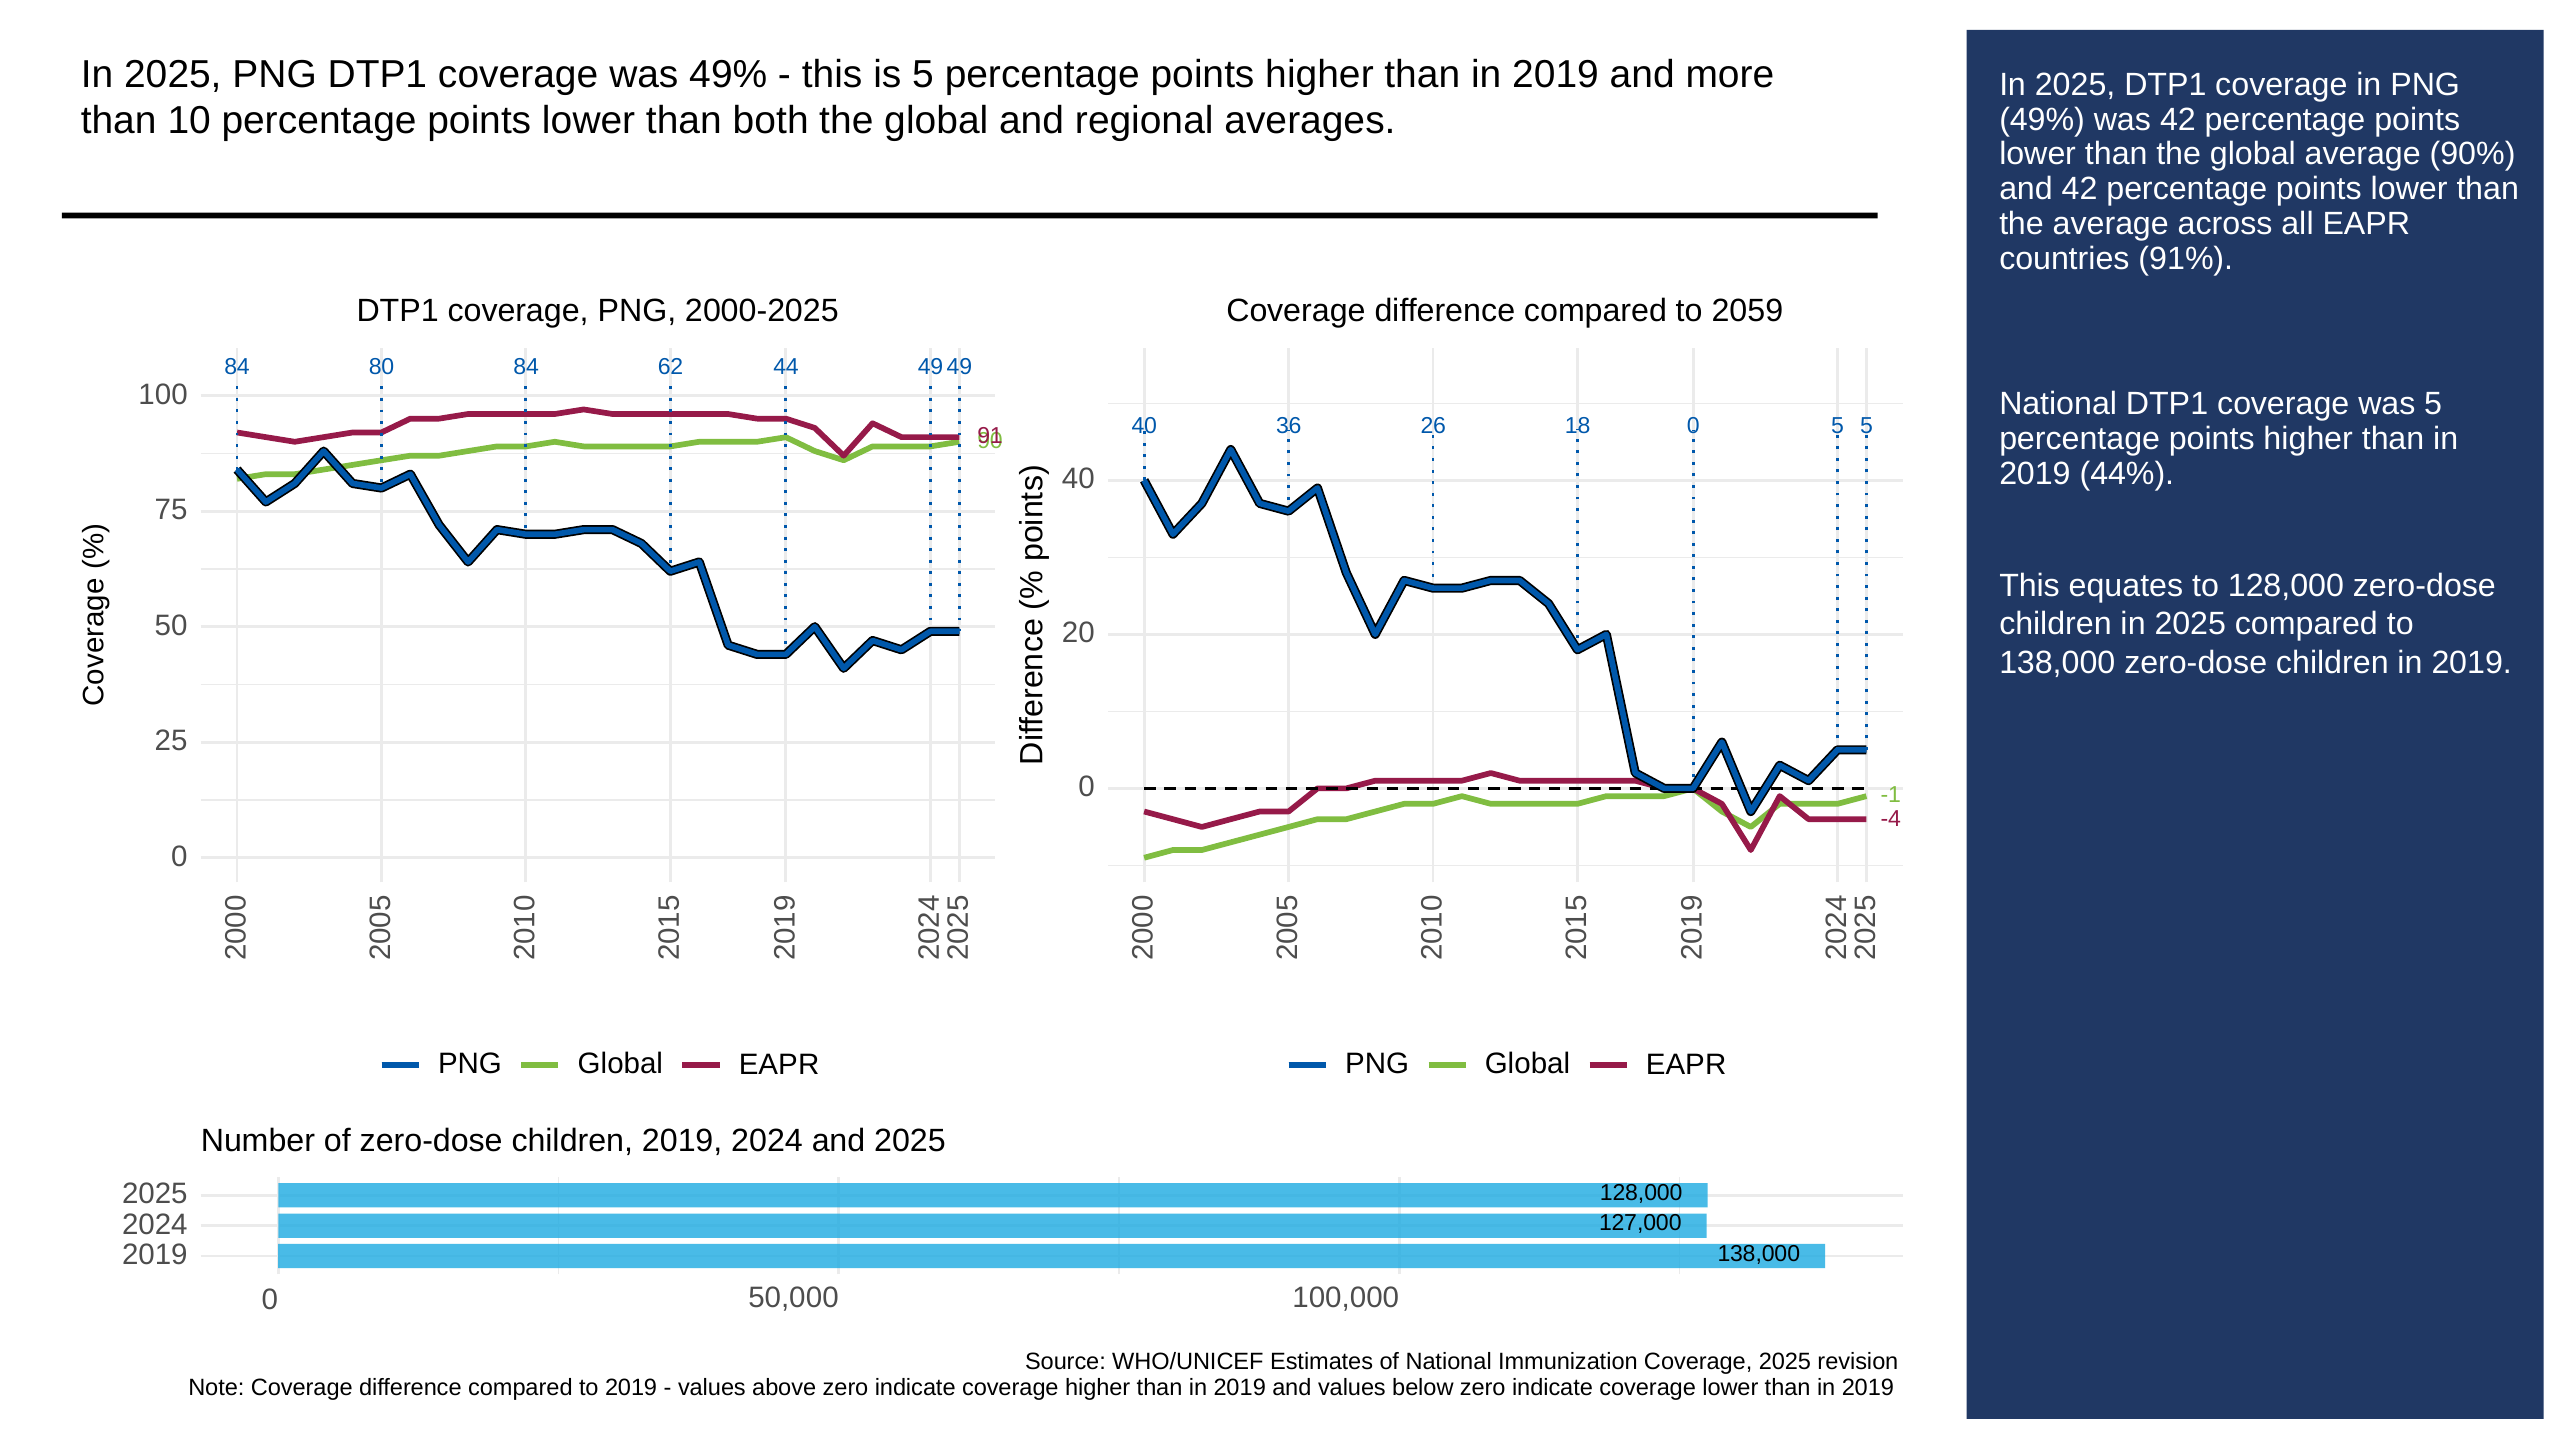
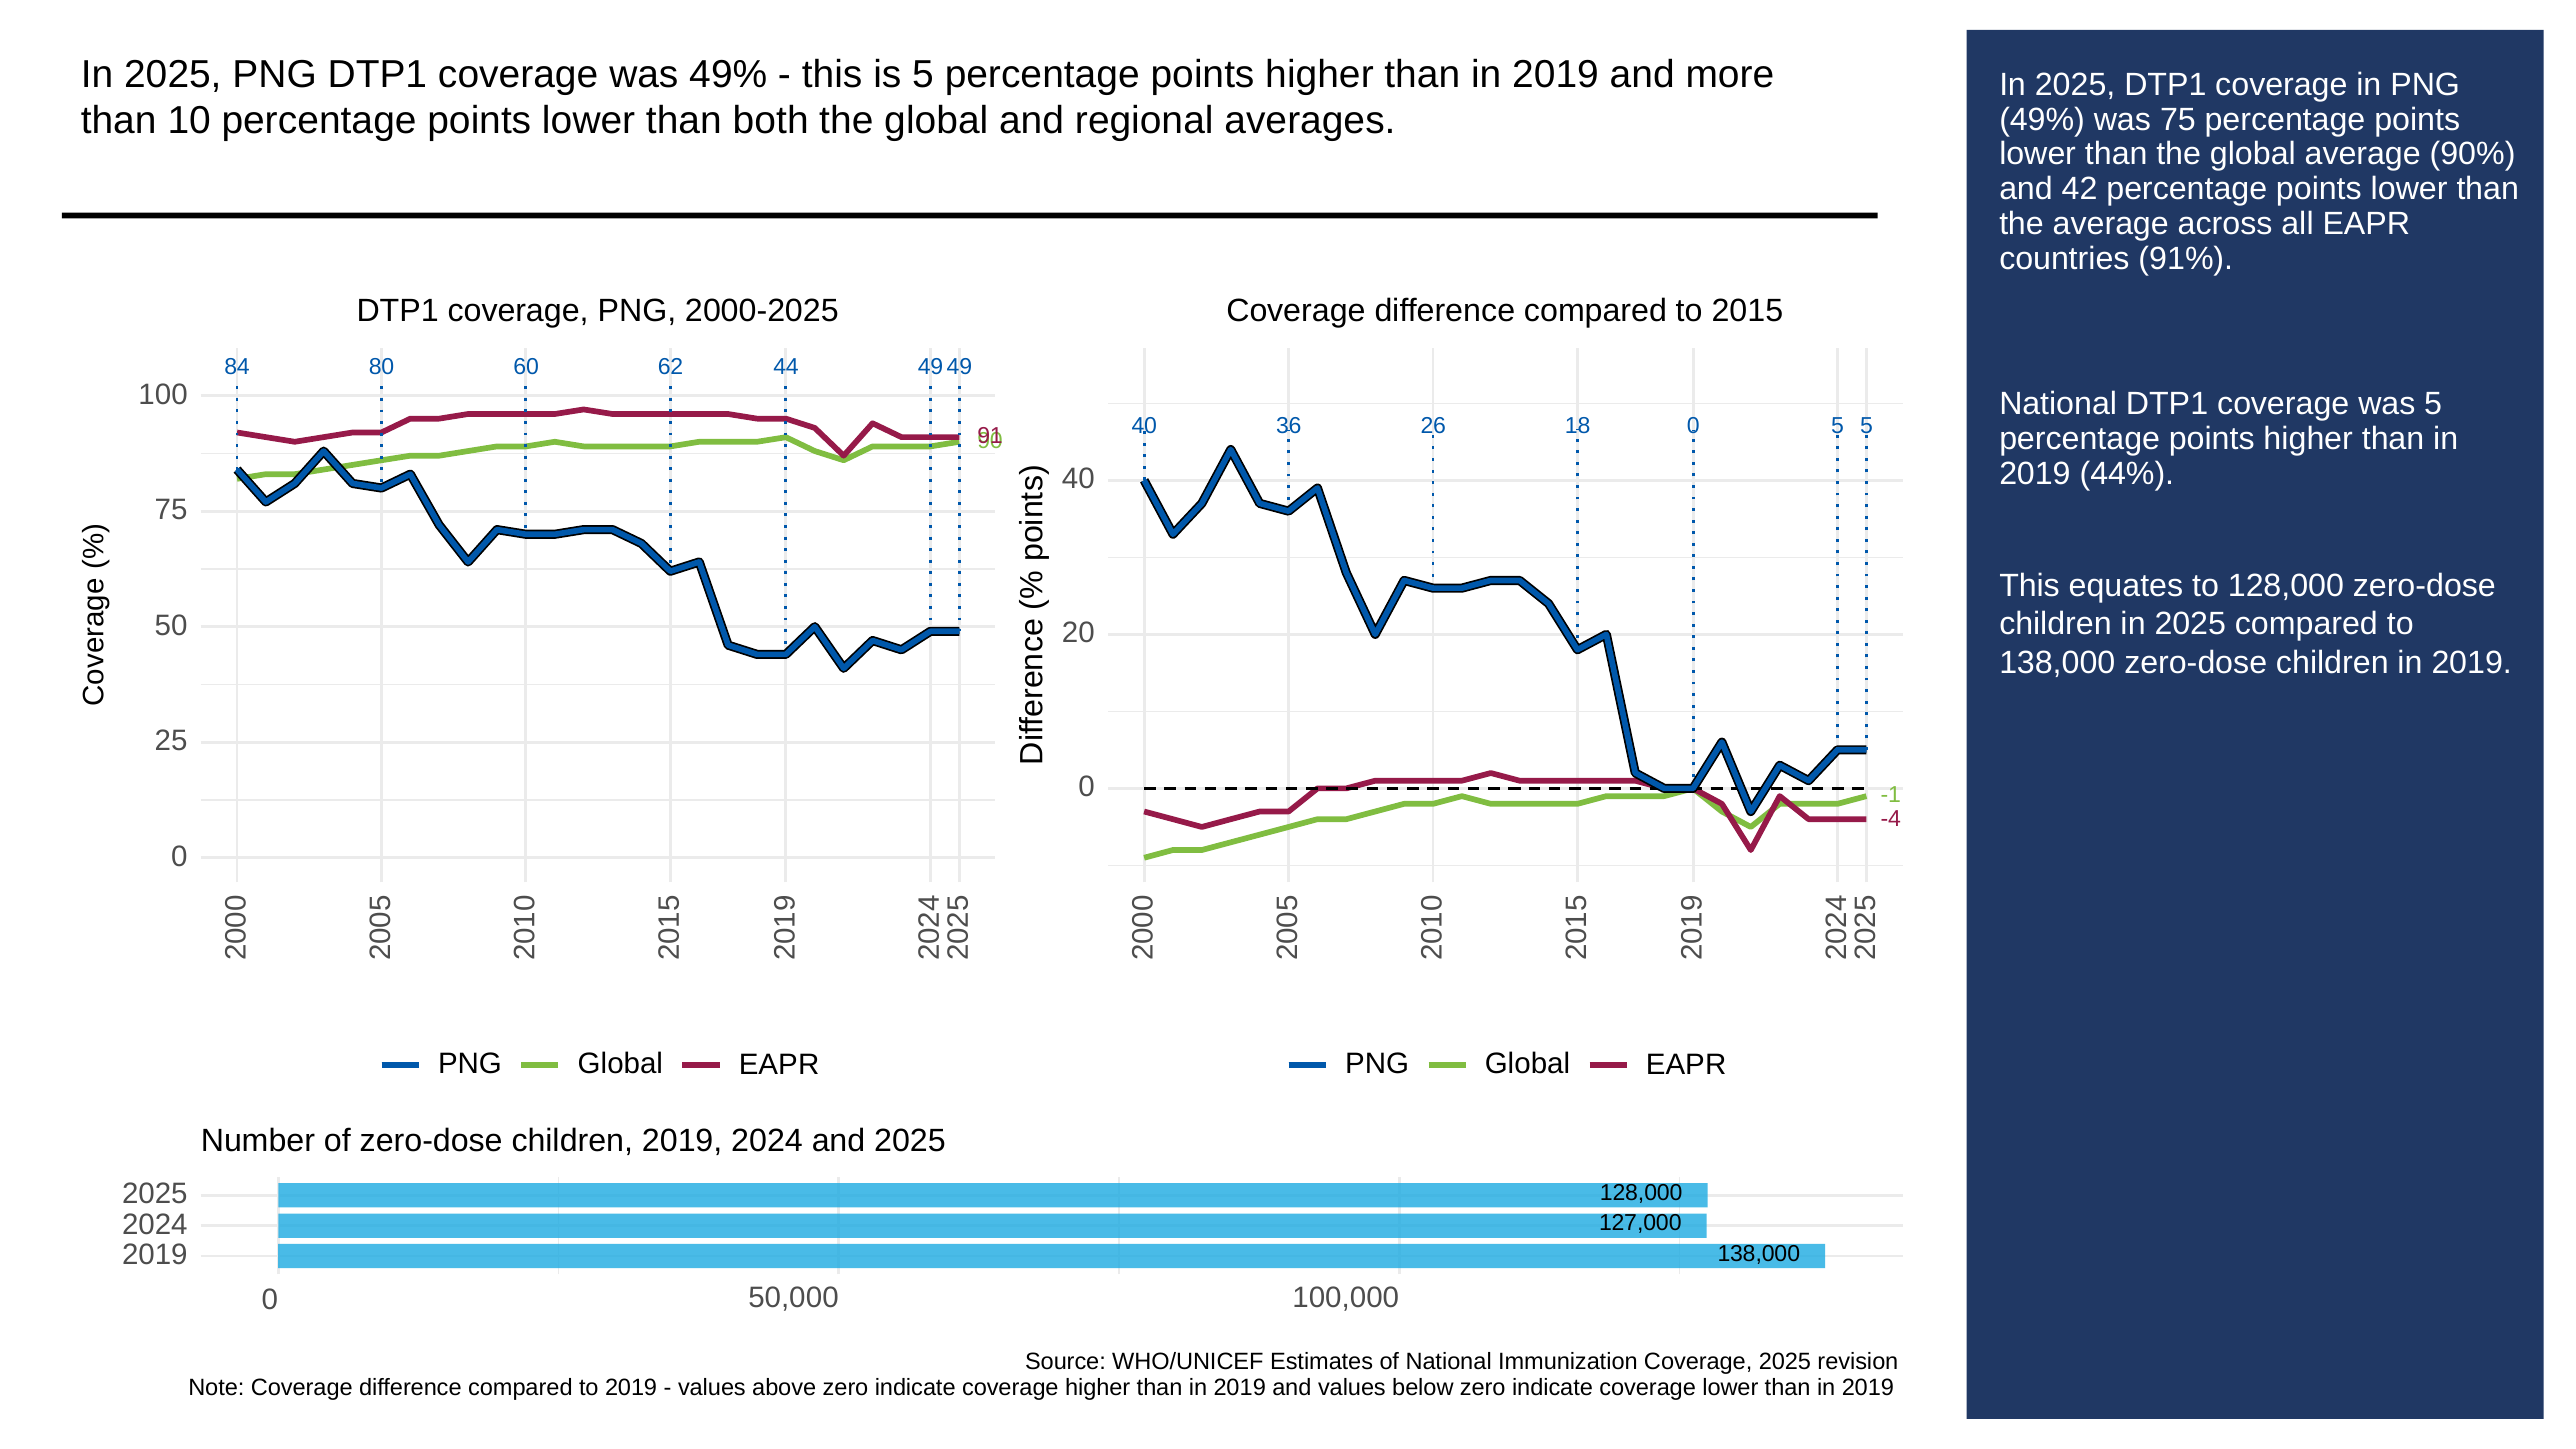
was 42: 42 -> 75 (2178, 119)
2059: 2059 -> 2015 (1747, 311)
80 84: 84 -> 60 (526, 367)
